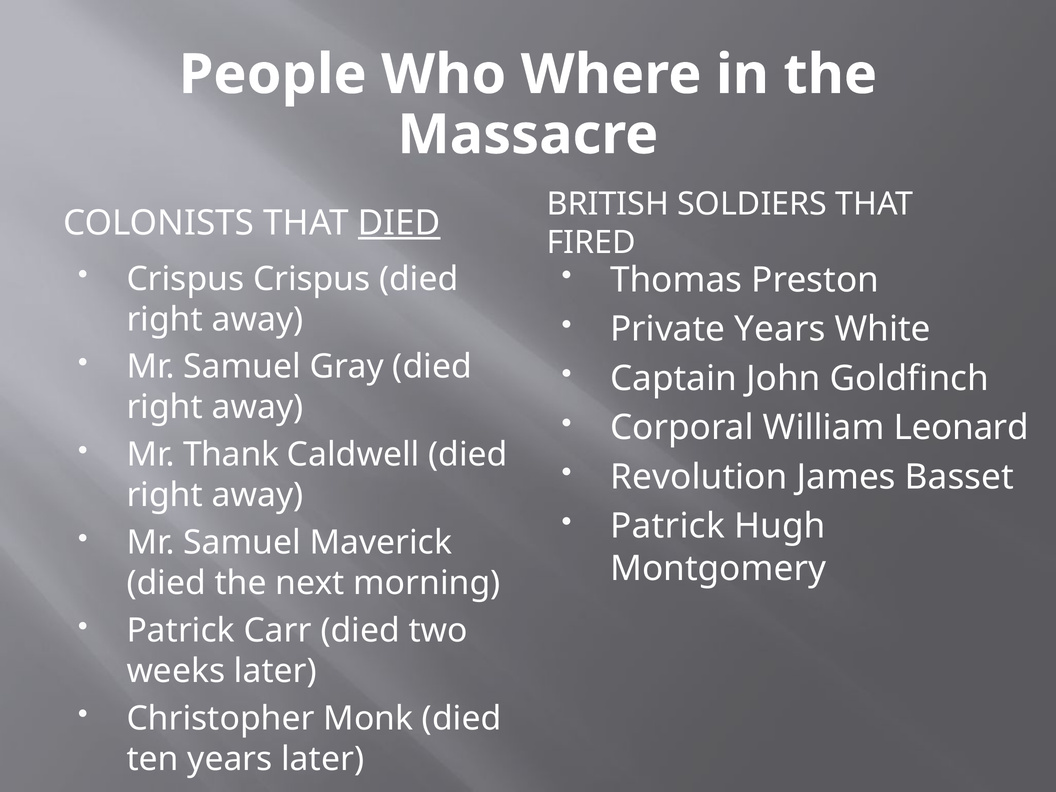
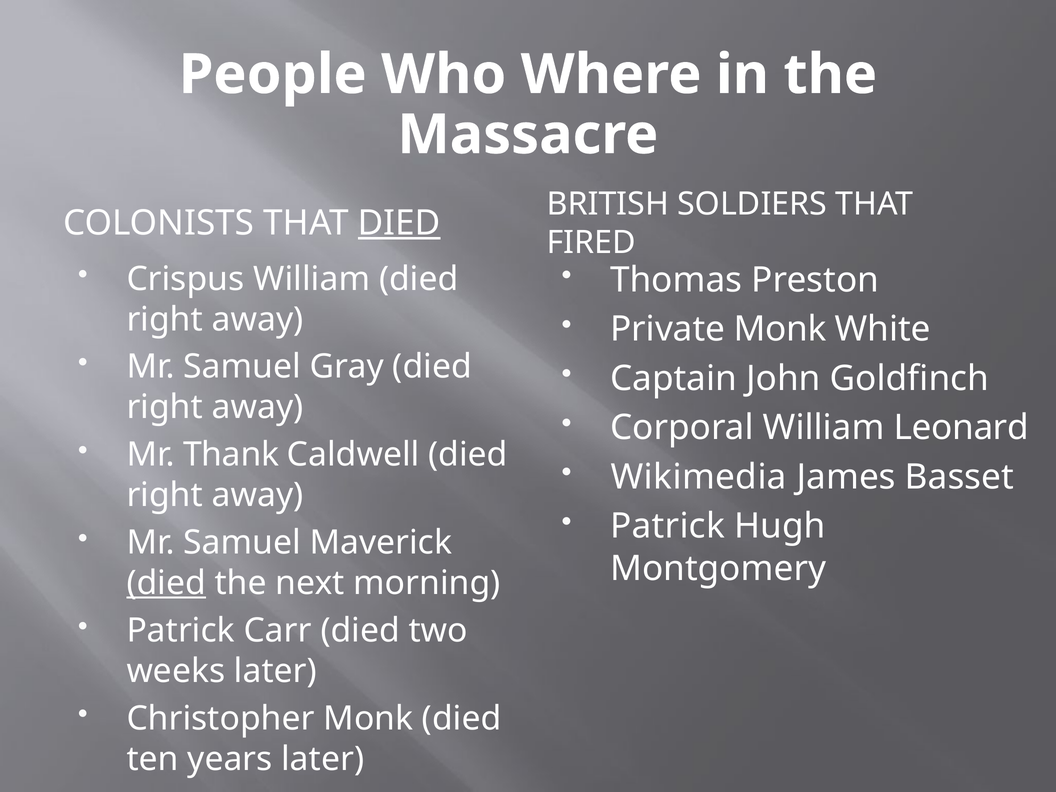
Crispus Crispus: Crispus -> William (312, 279)
Private Years: Years -> Monk (780, 329)
Revolution: Revolution -> Wikimedia (699, 477)
died underline: none -> present (166, 583)
